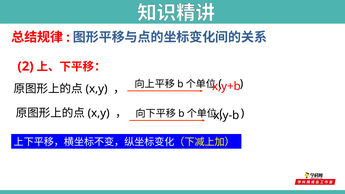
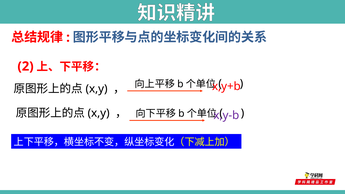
x,y-b colour: black -> purple (226, 115)
